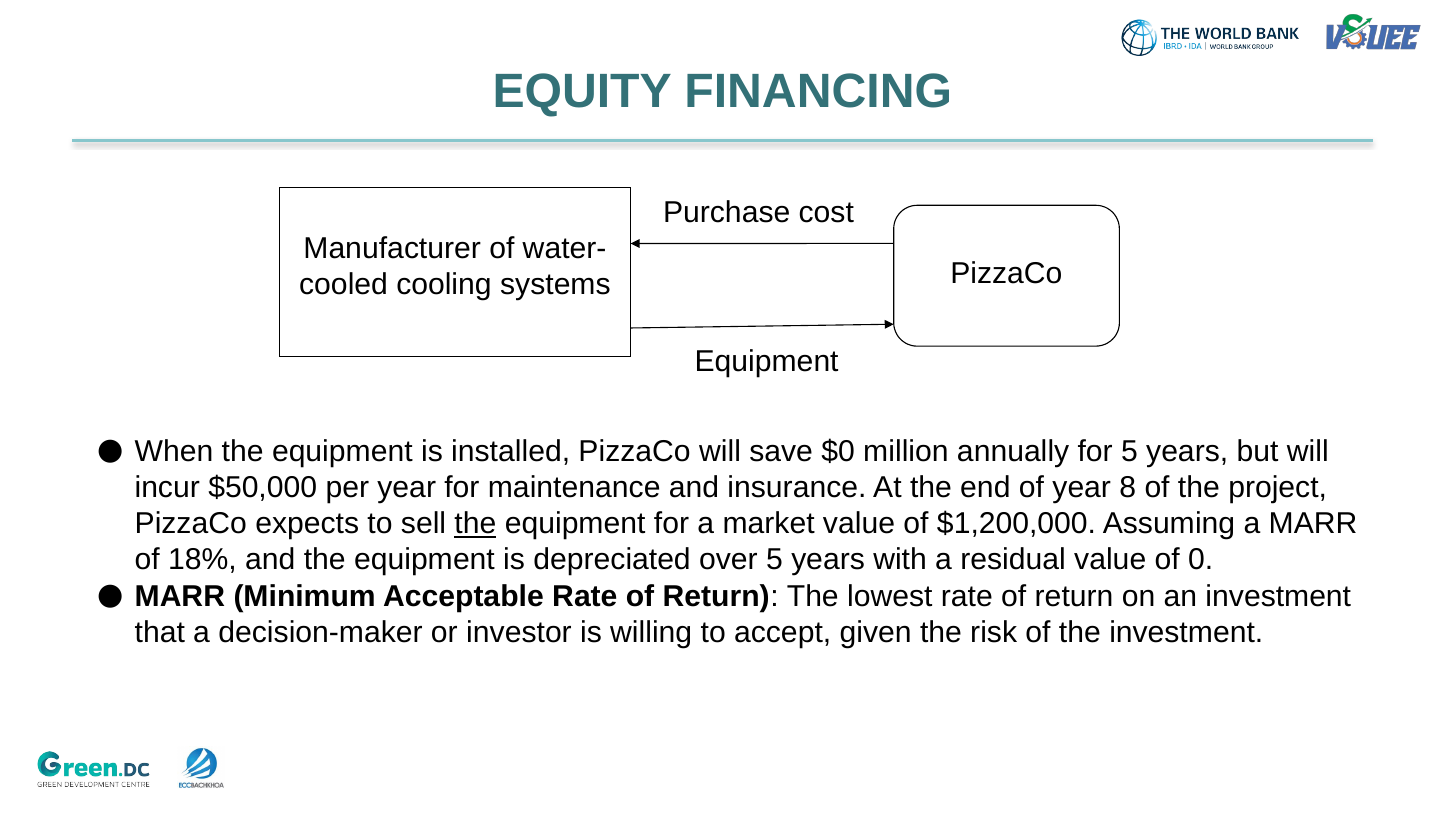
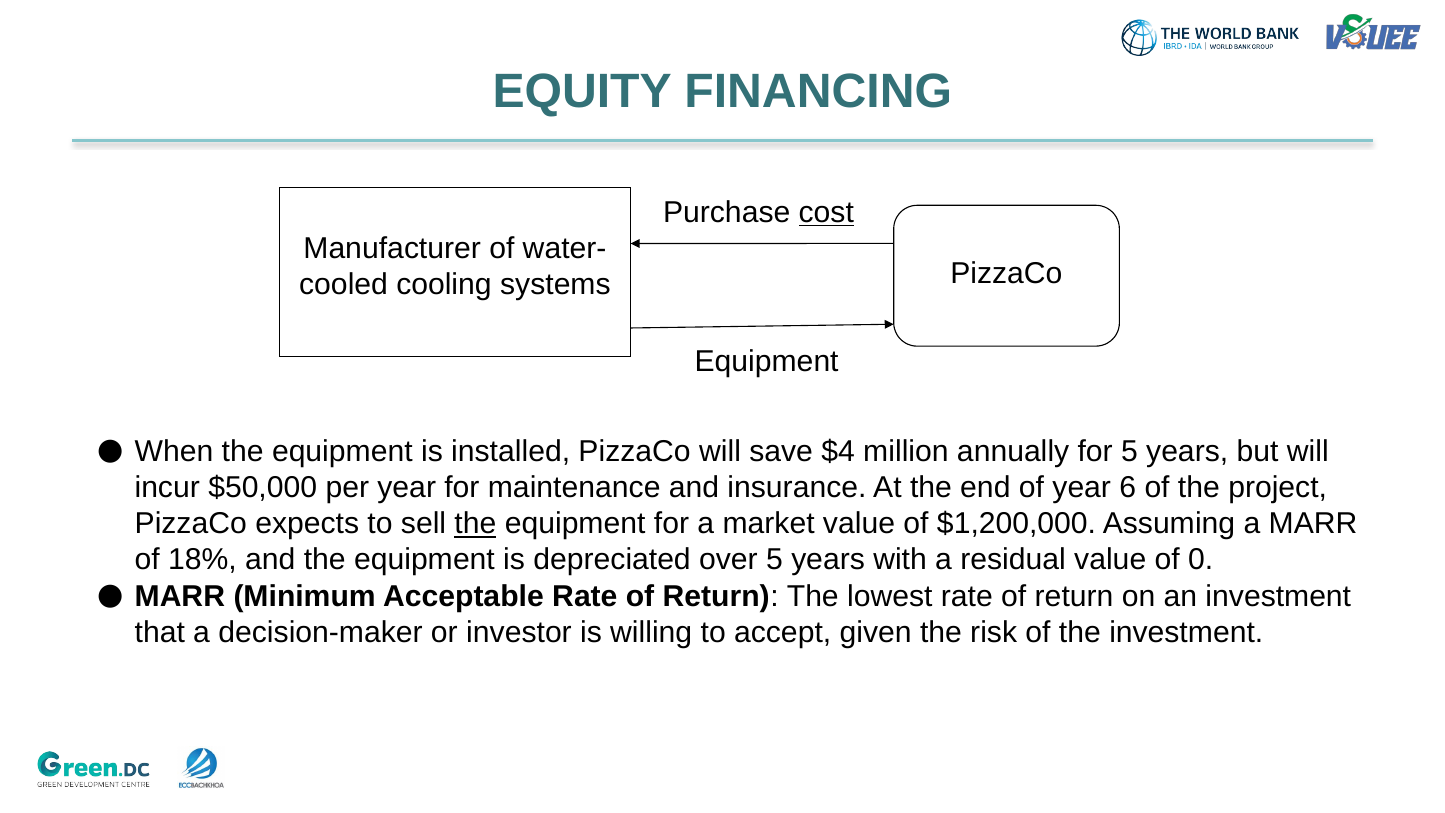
cost underline: none -> present (826, 213)
$0: $0 -> $4 (838, 452)
8: 8 -> 6 (1128, 488)
